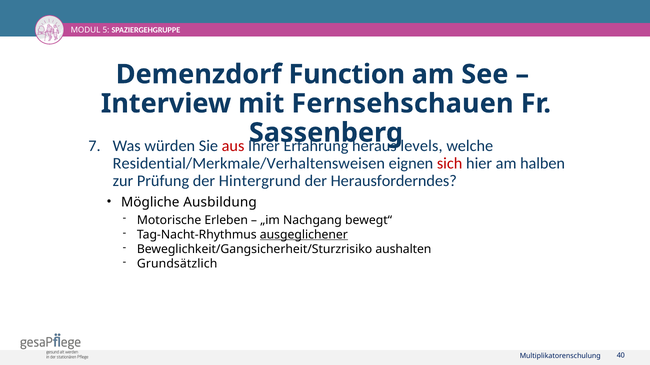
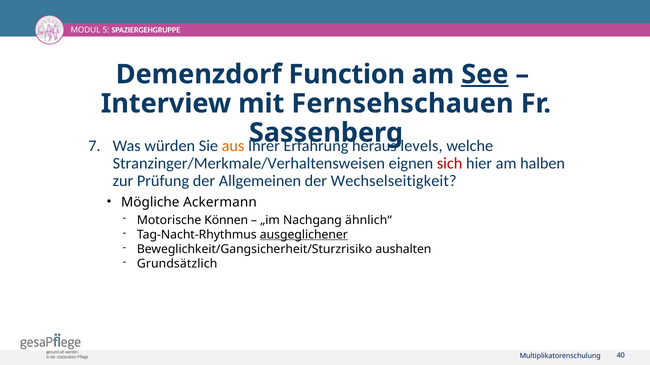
See underline: none -> present (485, 74)
aus colour: red -> orange (233, 146)
Residential/Merkmale/Verhaltensweisen: Residential/Merkmale/Verhaltensweisen -> Stranzinger/Merkmale/Verhaltensweisen (249, 164)
Hintergrund: Hintergrund -> Allgemeinen (260, 181)
Herausforderndes: Herausforderndes -> Wechselseitigkeit (394, 181)
Ausbildung: Ausbildung -> Ackermann (220, 202)
Erleben: Erleben -> Können (226, 220)
bewegt“: bewegt“ -> ähnlich“ (368, 220)
